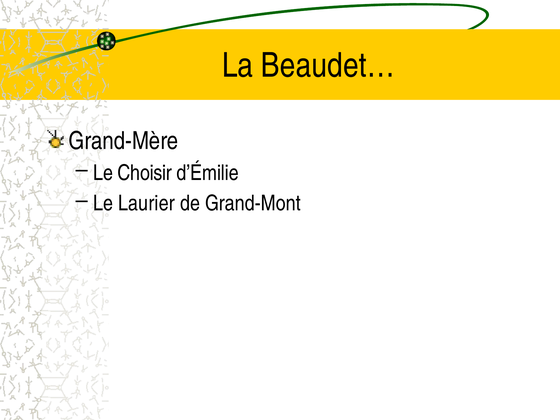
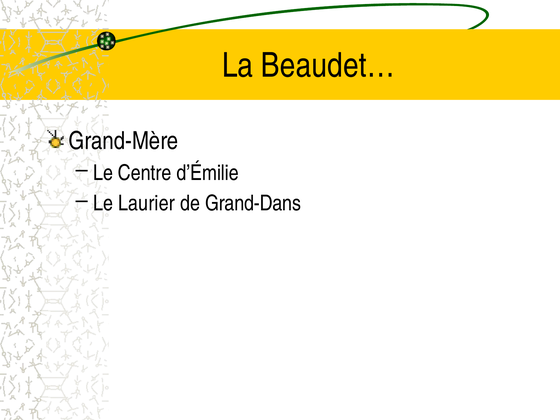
Choisir: Choisir -> Centre (145, 173)
Grand-Mont: Grand-Mont -> Grand-Dans (253, 203)
